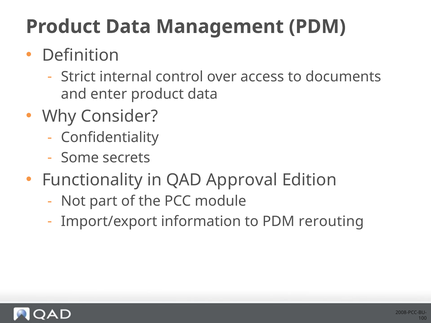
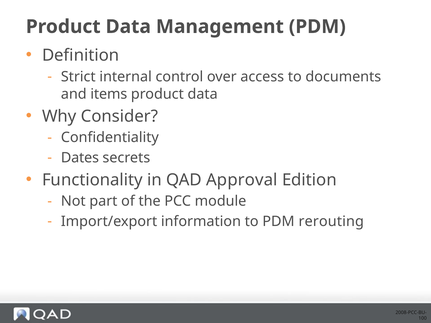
enter: enter -> items (109, 94)
Some: Some -> Dates (80, 158)
